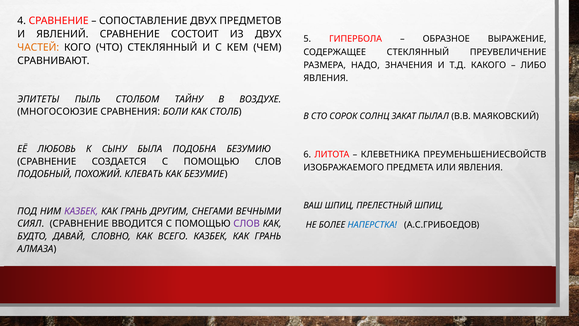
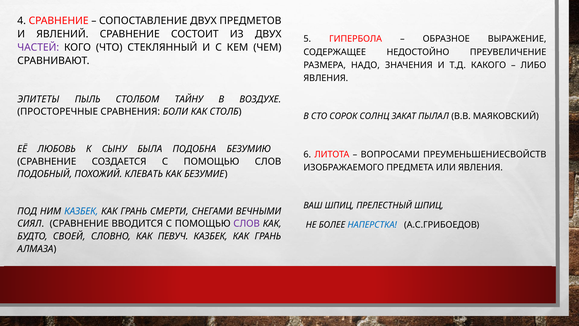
ЧАСТЕЙ colour: orange -> purple (38, 47)
СОДЕРЖАЩЕЕ СТЕКЛЯННЫЙ: СТЕКЛЯННЫЙ -> НЕДОСТОЙНО (418, 52)
МНОГОСОЮЗИЕ: МНОГОСОЮЗИЕ -> ПРОСТОРЕЧНЫЕ (58, 112)
КЛЕВЕТНИКА: КЛЕВЕТНИКА -> ВОПРОСАМИ (390, 154)
КАЗБЕК colour: purple -> blue (81, 211)
ДРУГИМ: ДРУГИМ -> СМЕРТИ (169, 211)
ДАВАЙ: ДАВАЙ -> СВОЕЙ (69, 236)
ВСЕГО: ВСЕГО -> ПЕВУЧ (173, 236)
